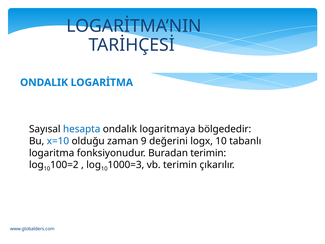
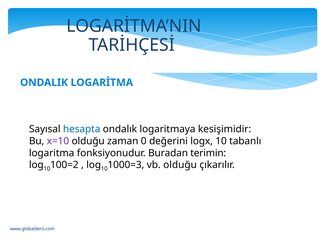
bölgededir: bölgededir -> kesişimidir (225, 129)
x=10 colour: blue -> purple (58, 141)
9: 9 -> 0 (144, 141)
vb terimin: terimin -> olduğu (180, 165)
